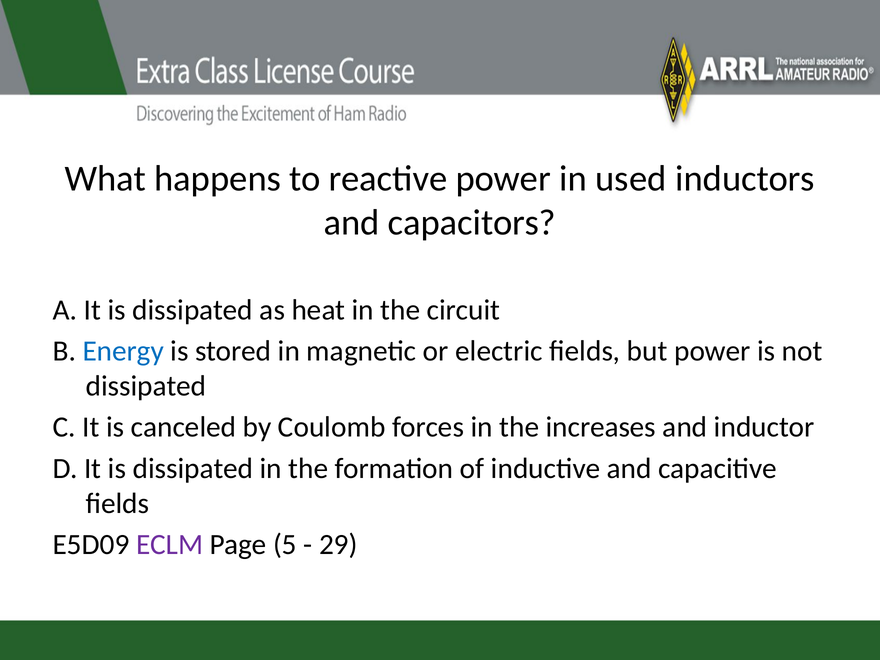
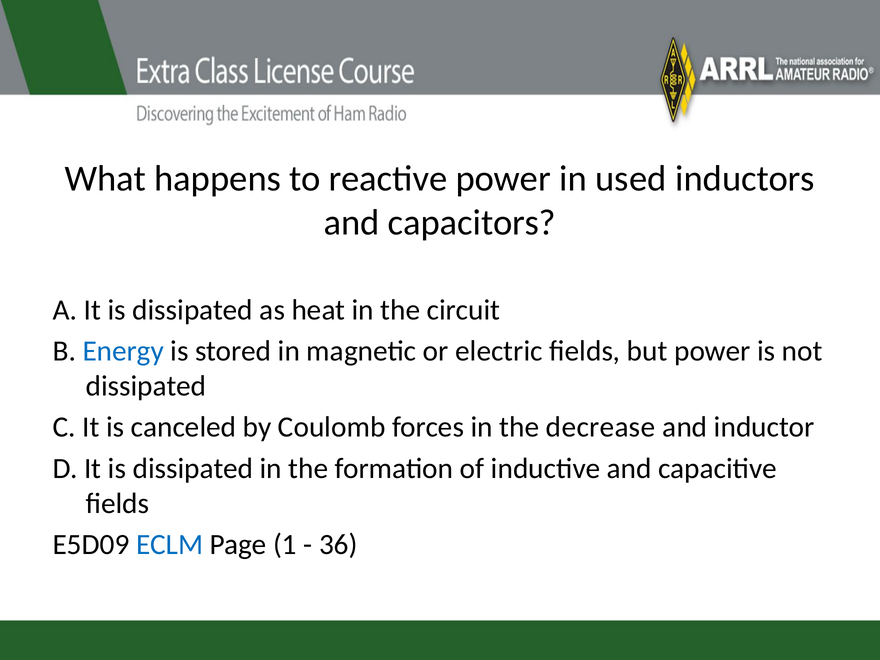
increases: increases -> decrease (601, 427)
ECLM colour: purple -> blue (170, 545)
5: 5 -> 1 (285, 545)
29: 29 -> 36 (338, 545)
